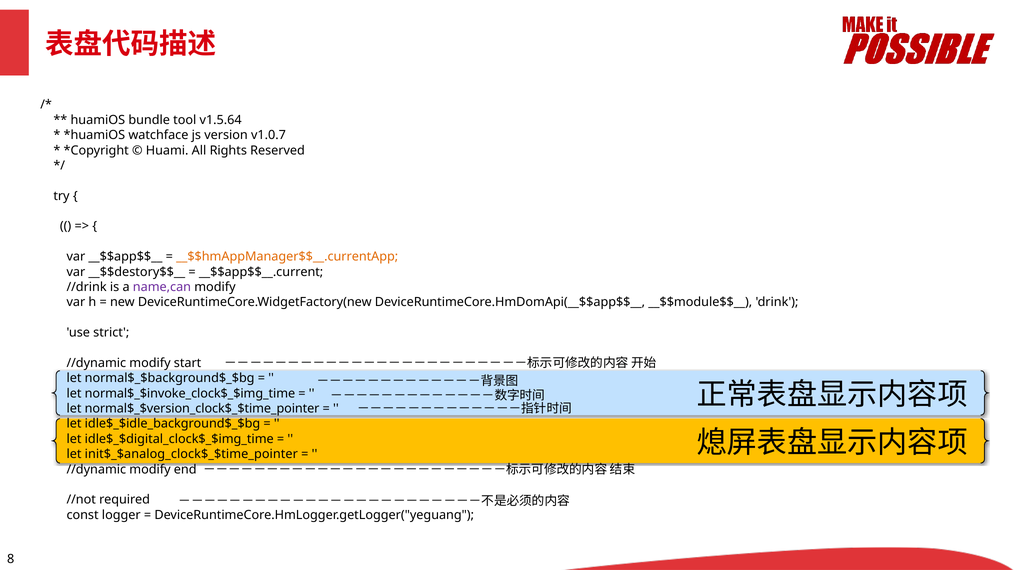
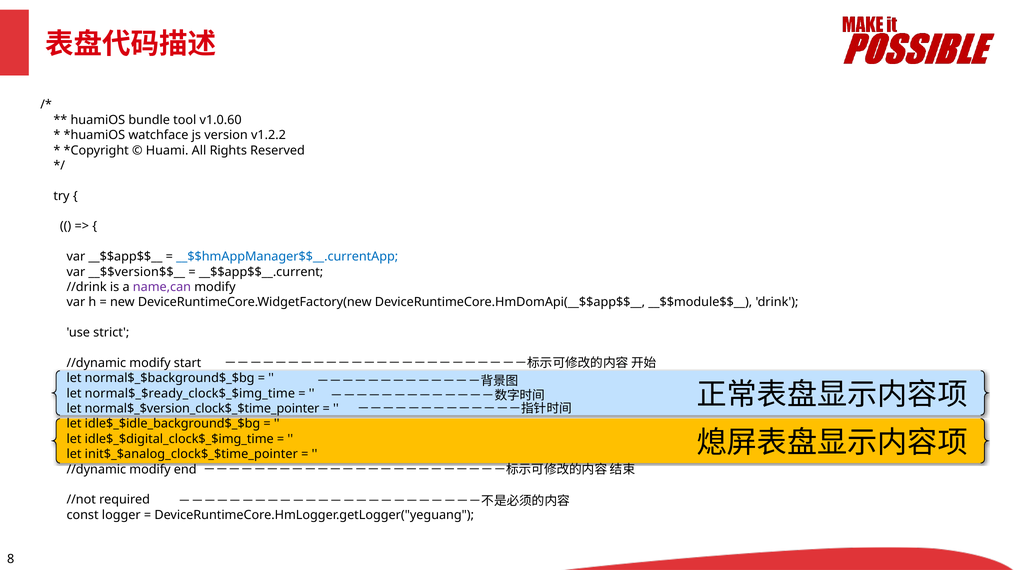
v1.5.64: v1.5.64 -> v1.0.60 (221, 120)
v1.0.7: v1.0.7 -> v1.2.2 (268, 135)
__$$hmAppManager$$__.currentApp colour: orange -> blue (287, 257)
__$$destory$$__: __$$destory$$__ -> __$$version$$__ (137, 272)
normal$_$invoke_clock$_$img_time: normal$_$invoke_clock$_$img_time -> normal$_$ready_clock$_$img_time (190, 394)
